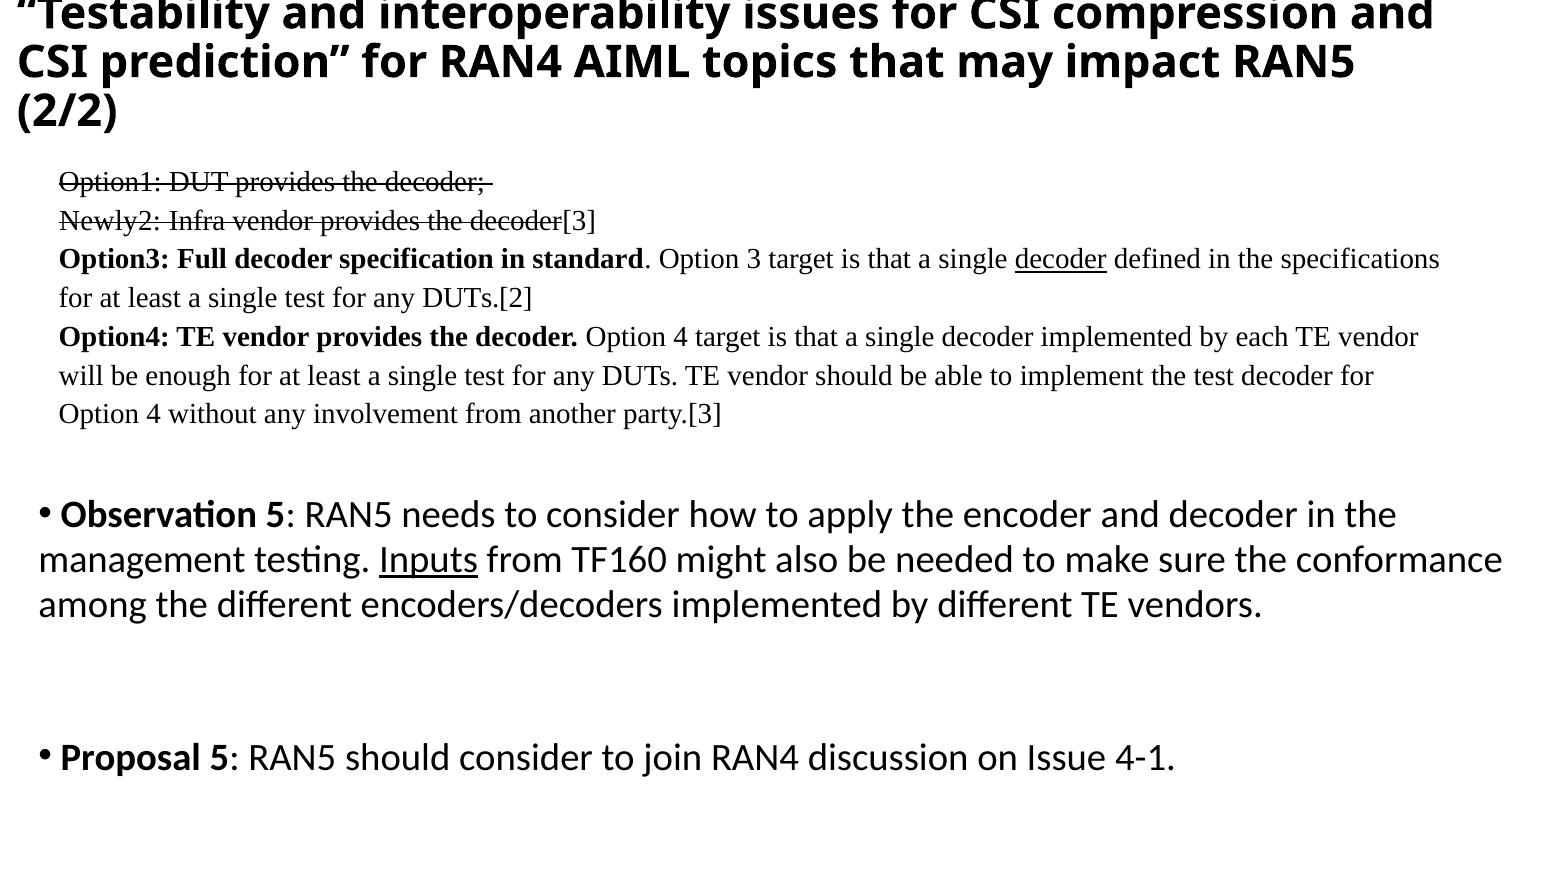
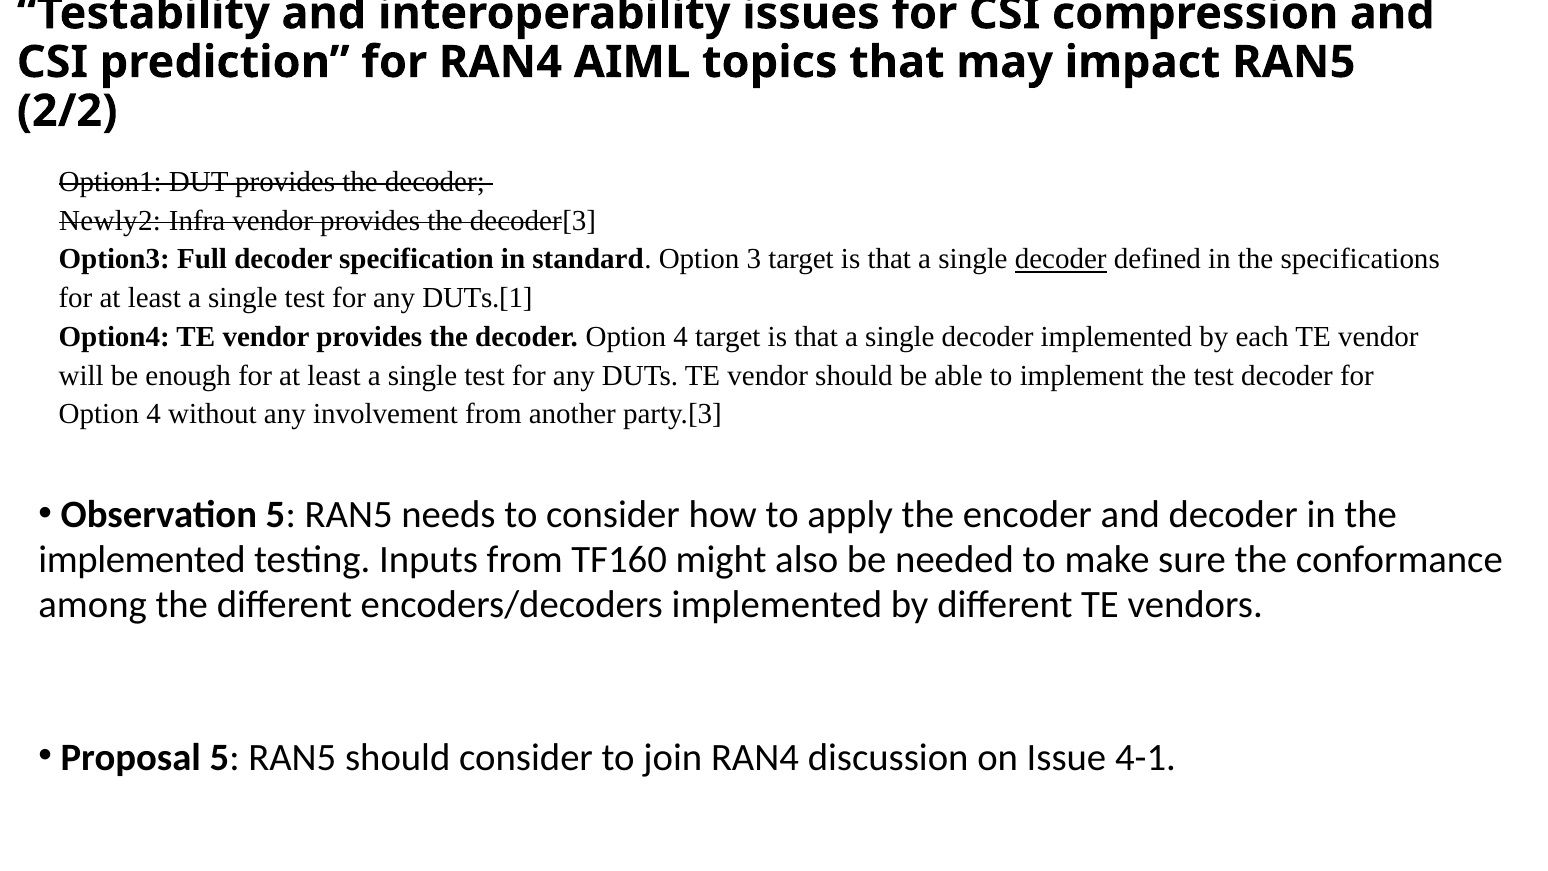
DUTs.[2: DUTs.[2 -> DUTs.[1 (477, 298)
management: management -> implemented (142, 560)
Inputs underline: present -> none (428, 560)
